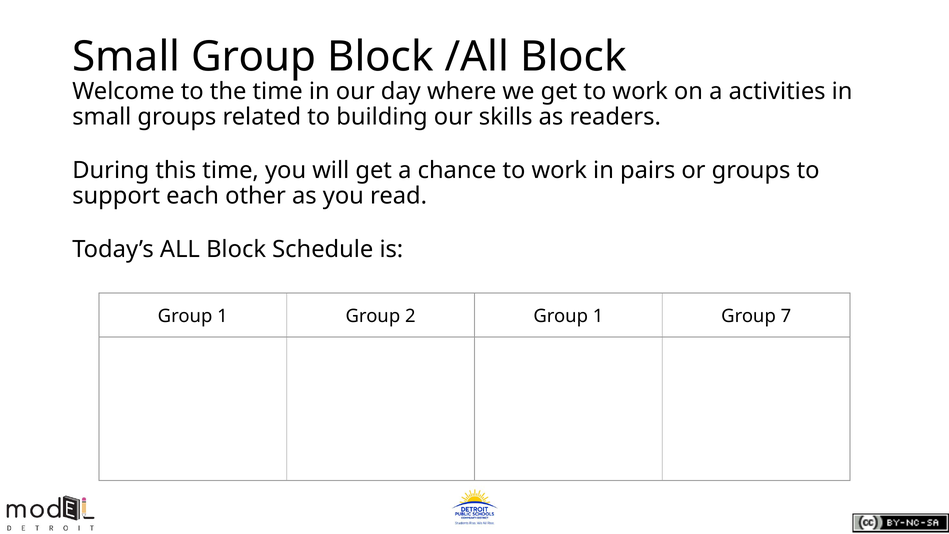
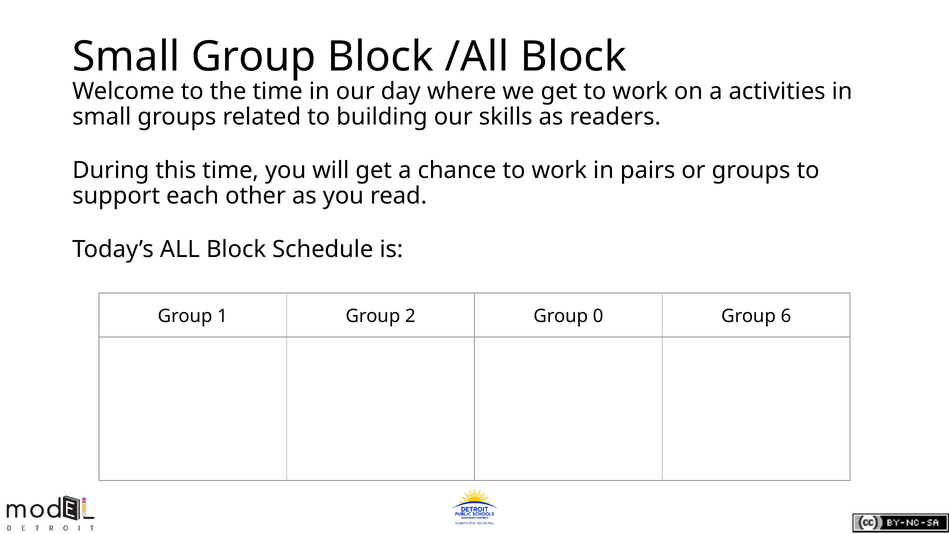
2 Group 1: 1 -> 0 (598, 316)
7: 7 -> 6 (786, 316)
